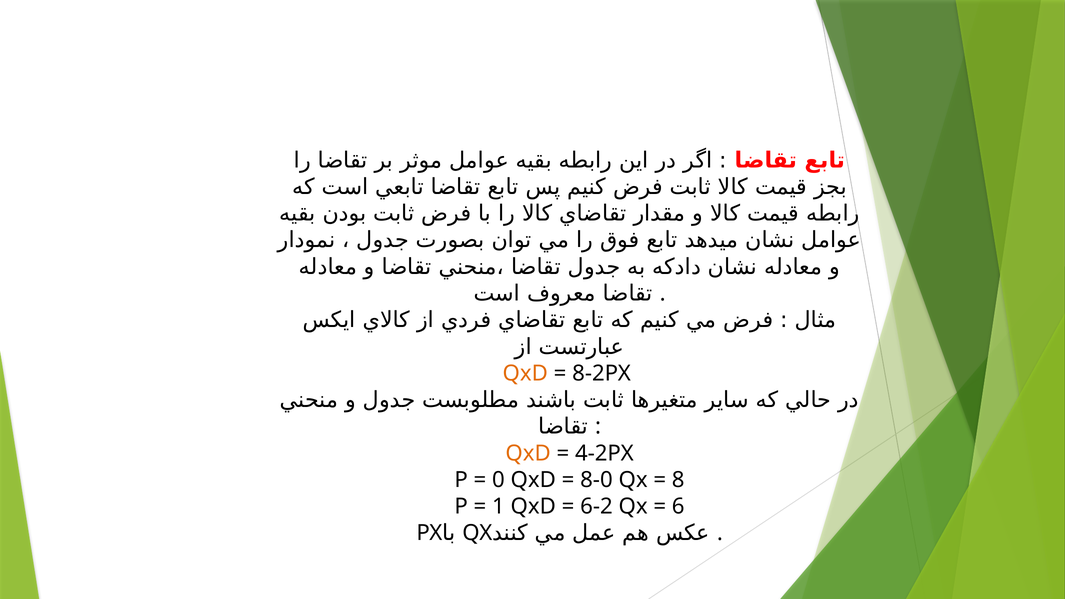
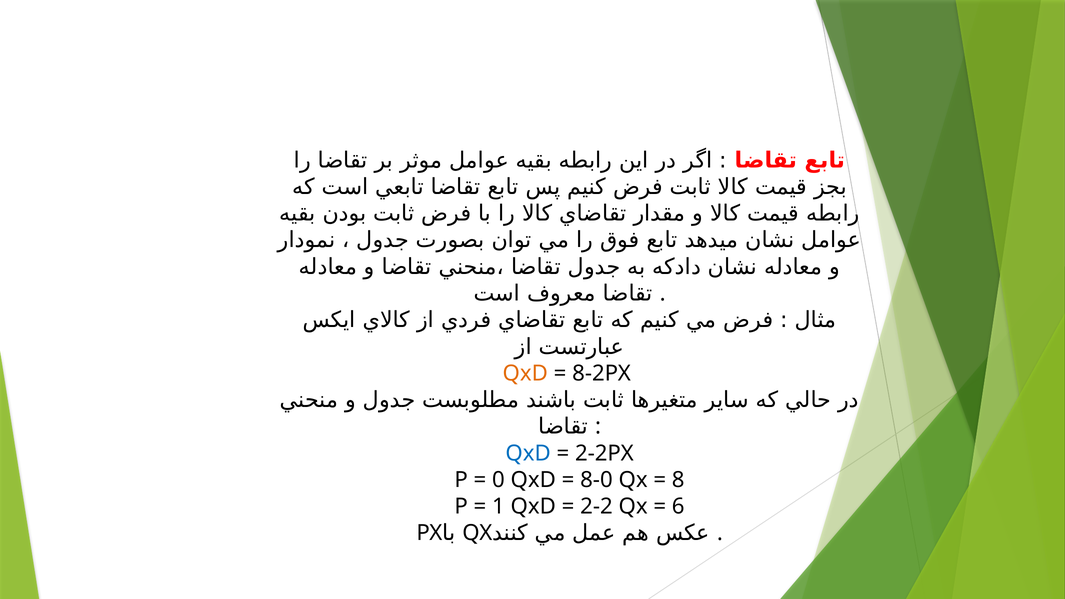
QxD colour: orange -> blue (528, 453)
4-2PX: 4-2PX -> 2-2PX (604, 453)
6-2: 6-2 -> 2-2 (596, 507)
